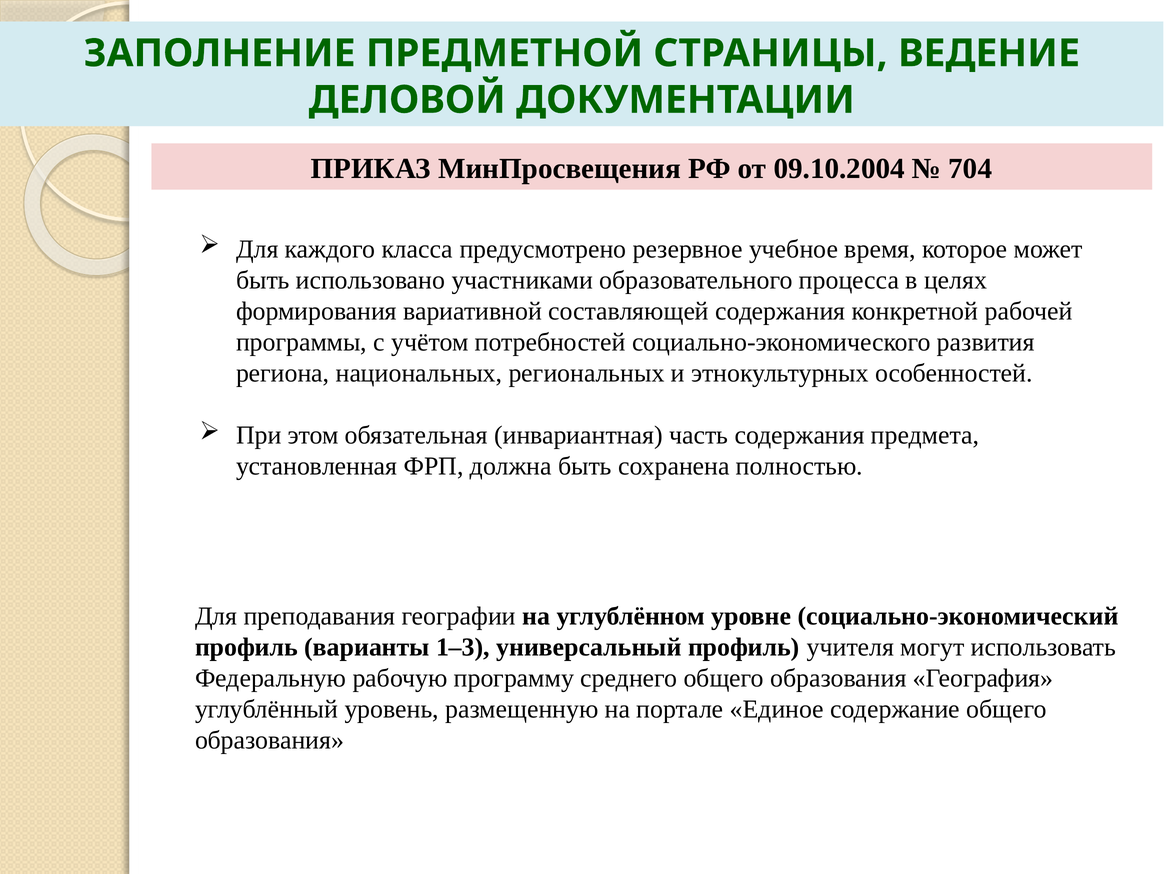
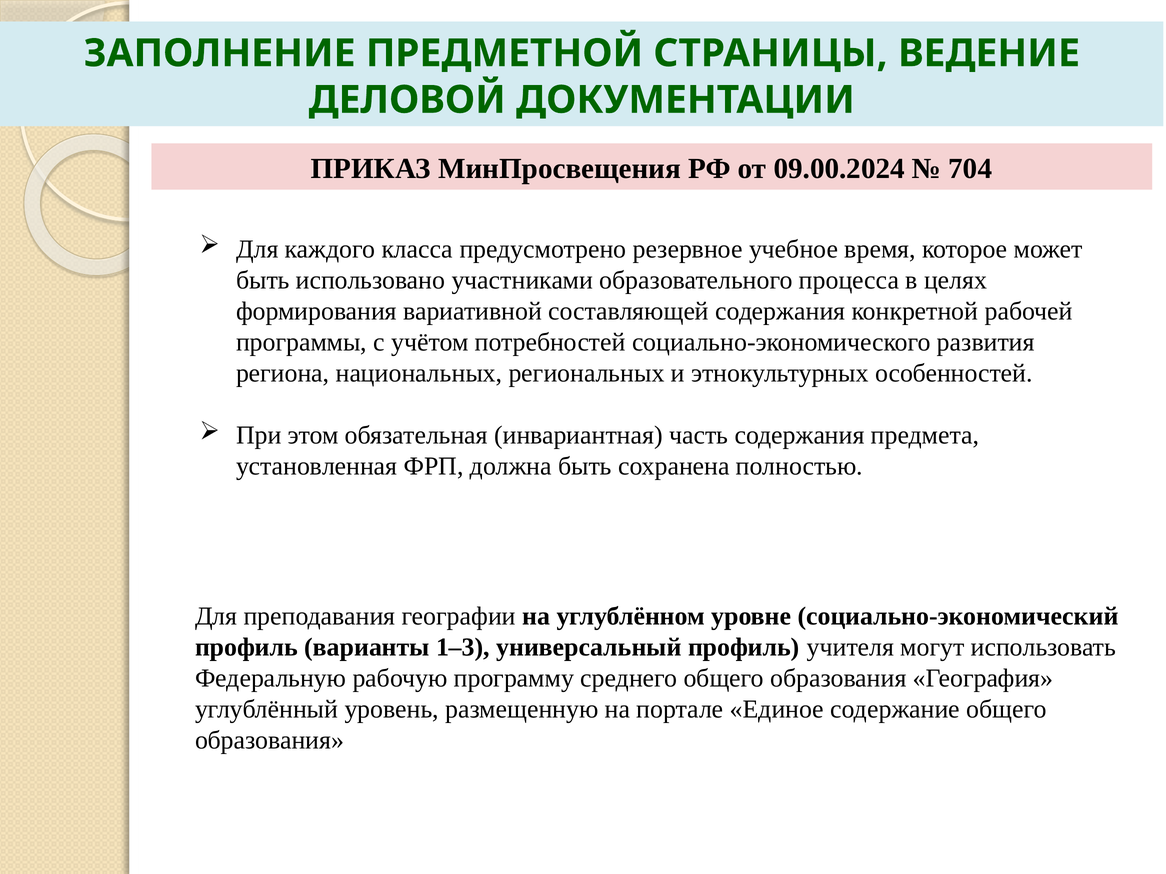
09.10.2004: 09.10.2004 -> 09.00.2024 (839, 169)
